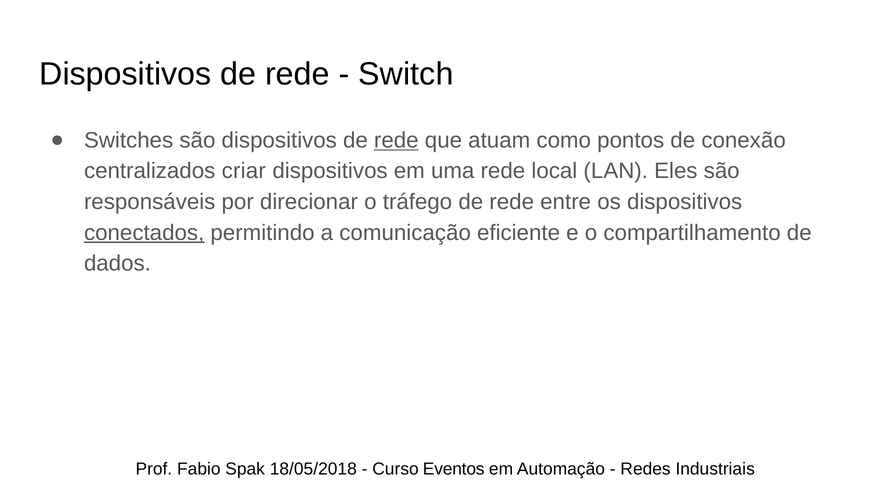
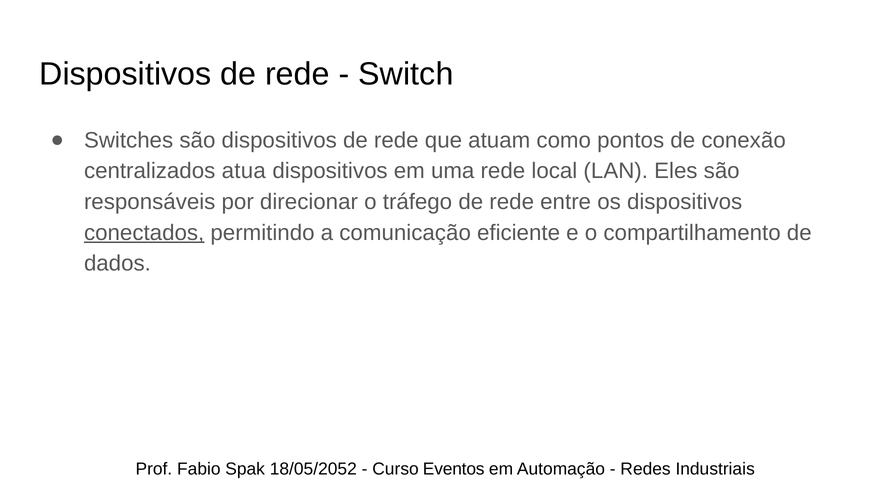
rede underline: present -> none (396, 140)
criar: criar -> atua (244, 171)
18/05/2018: 18/05/2018 -> 18/05/2052 (313, 469)
